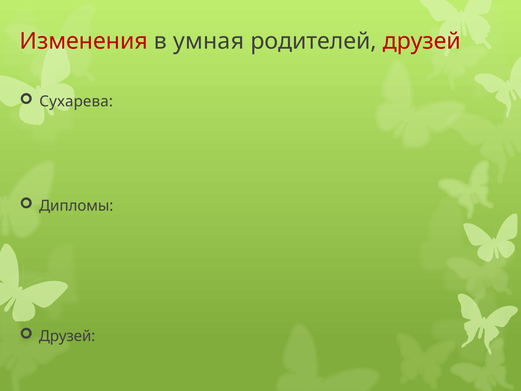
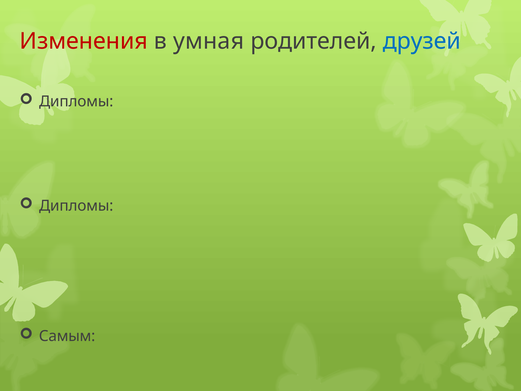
друзей colour: red -> blue (422, 41)
Сухарева: Сухарева -> Дипломы (76, 101)
Друзей: Друзей -> Самым (67, 336)
